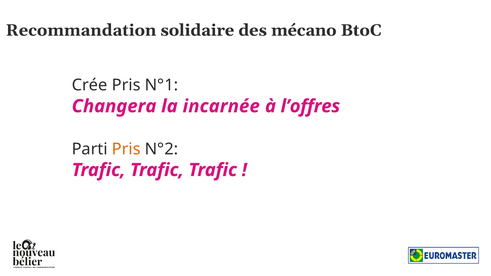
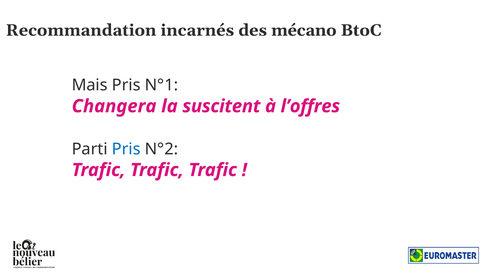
solidaire: solidaire -> incarnés (197, 30)
Crée: Crée -> Mais (90, 85)
incarnée: incarnée -> suscitent (221, 106)
Pris colour: orange -> blue (126, 149)
